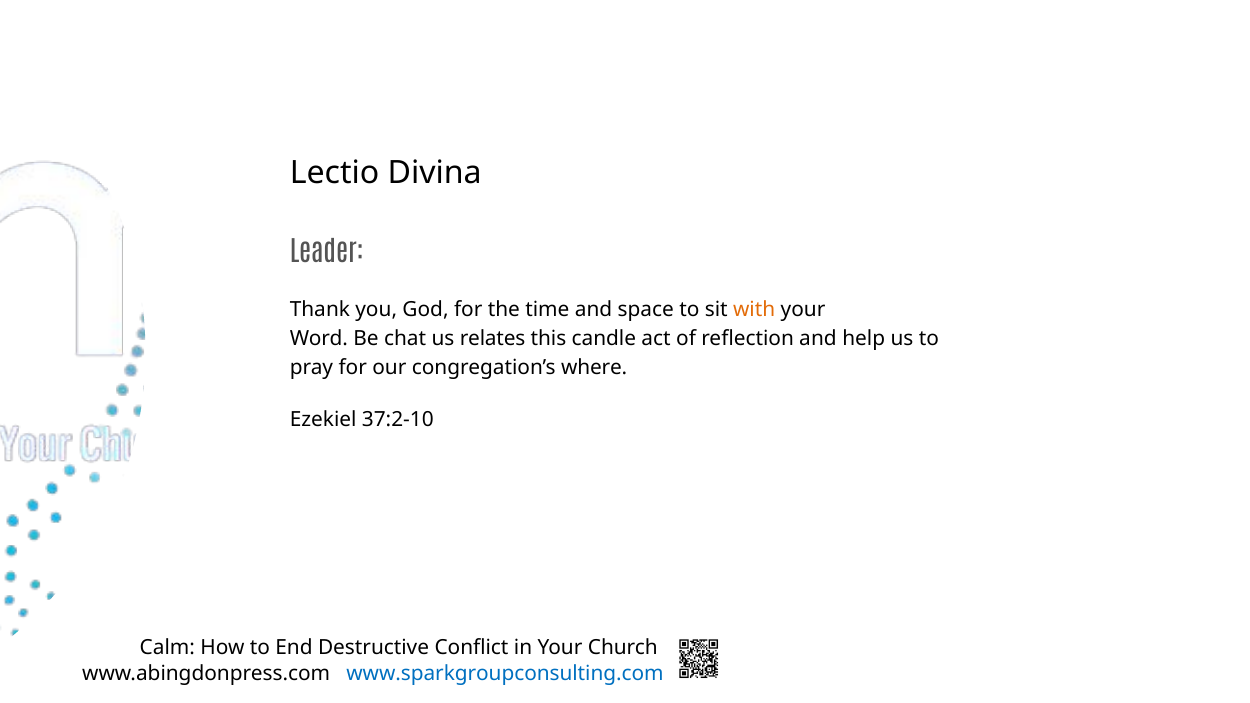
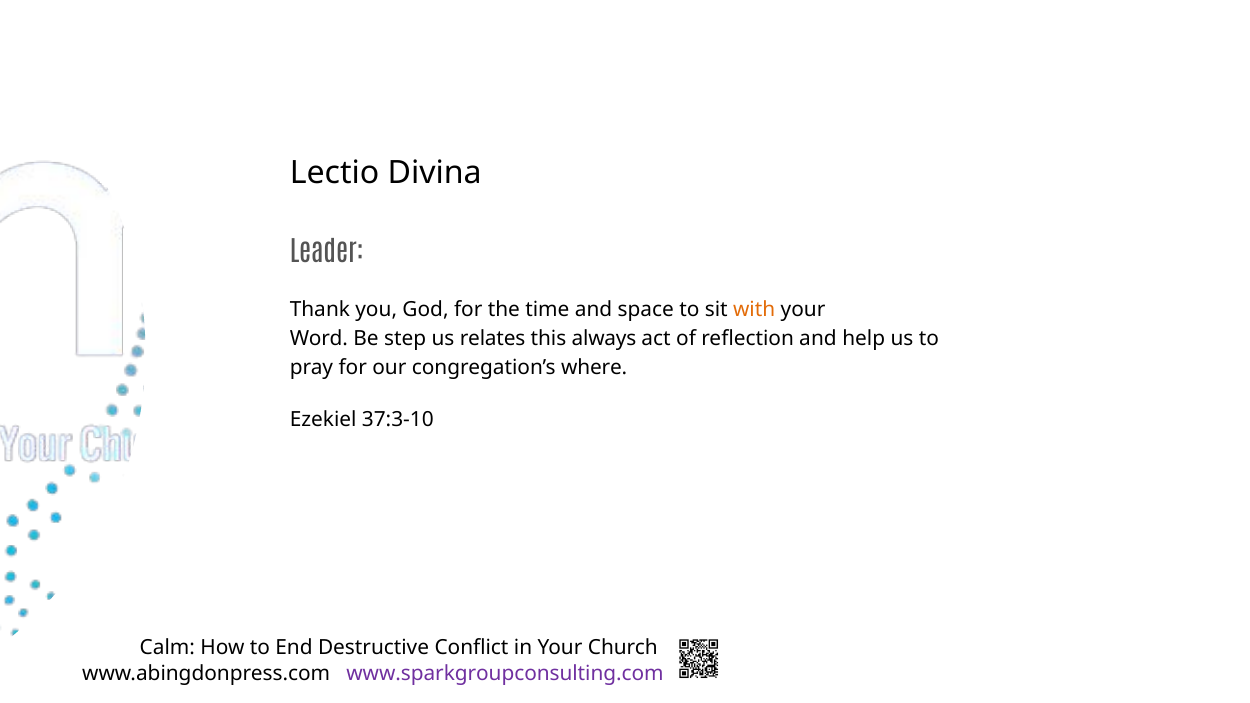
chat: chat -> step (405, 339)
candle: candle -> always (604, 339)
37:2-10: 37:2-10 -> 37:3-10 (398, 420)
www.sparkgroupconsulting.com colour: blue -> purple (505, 673)
